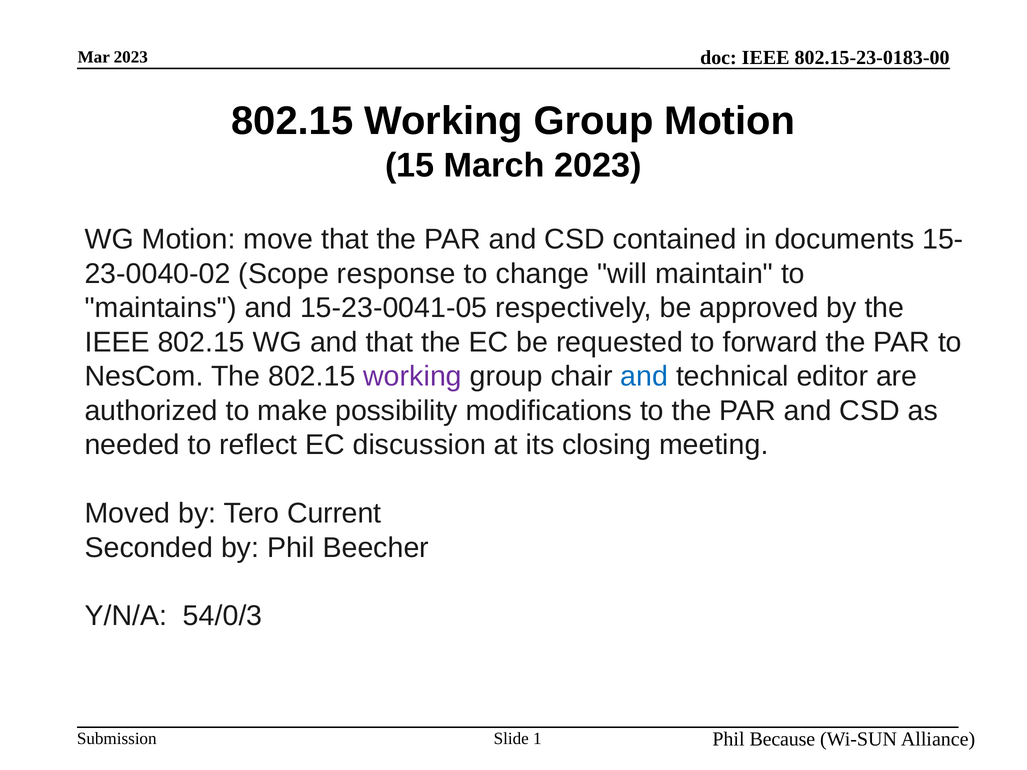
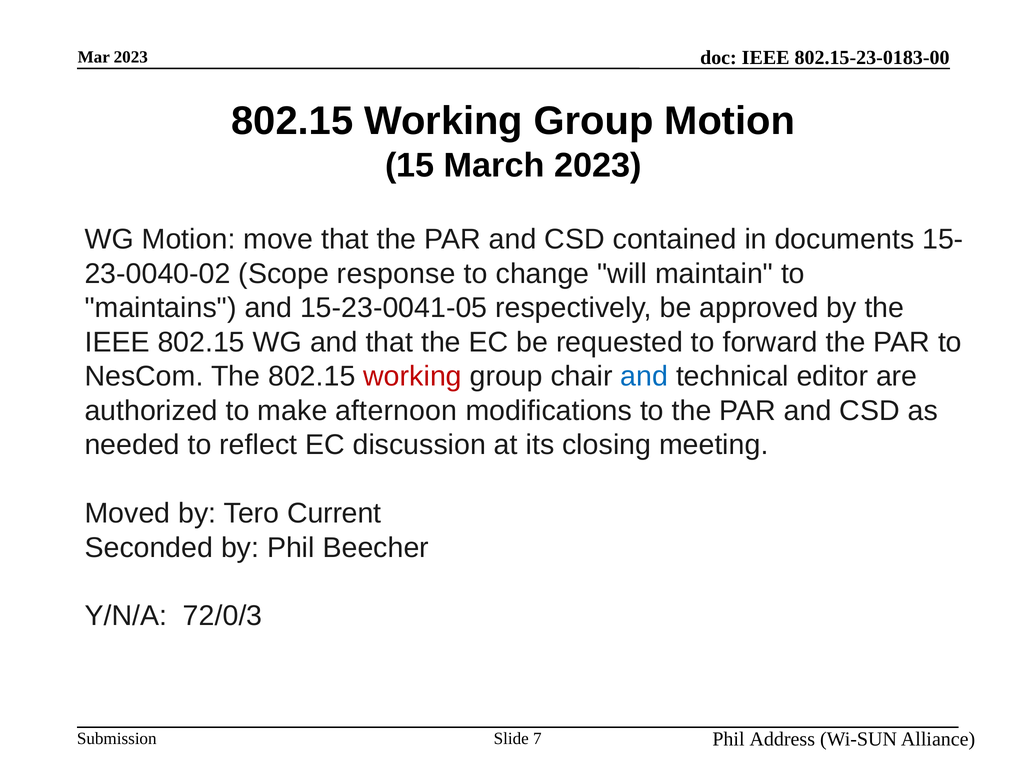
working colour: purple -> red (413, 377)
possibility: possibility -> afternoon (396, 411)
54/0/3: 54/0/3 -> 72/0/3 (223, 616)
Because: Because -> Address (782, 740)
1: 1 -> 7 (537, 739)
